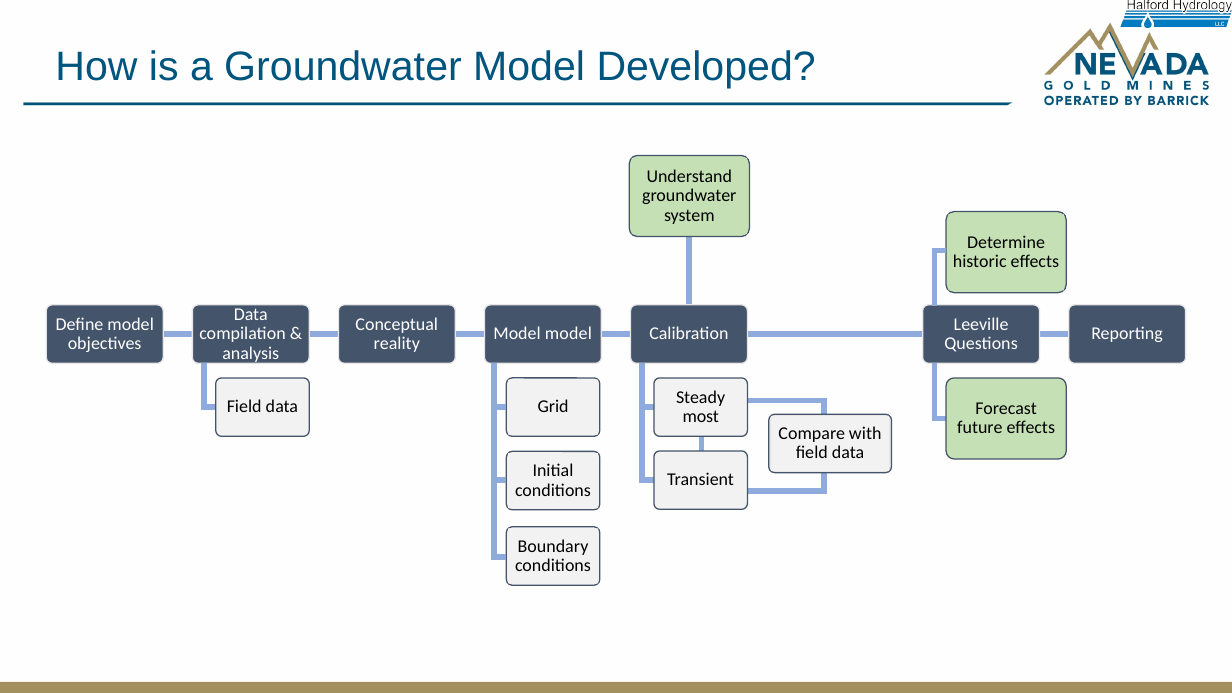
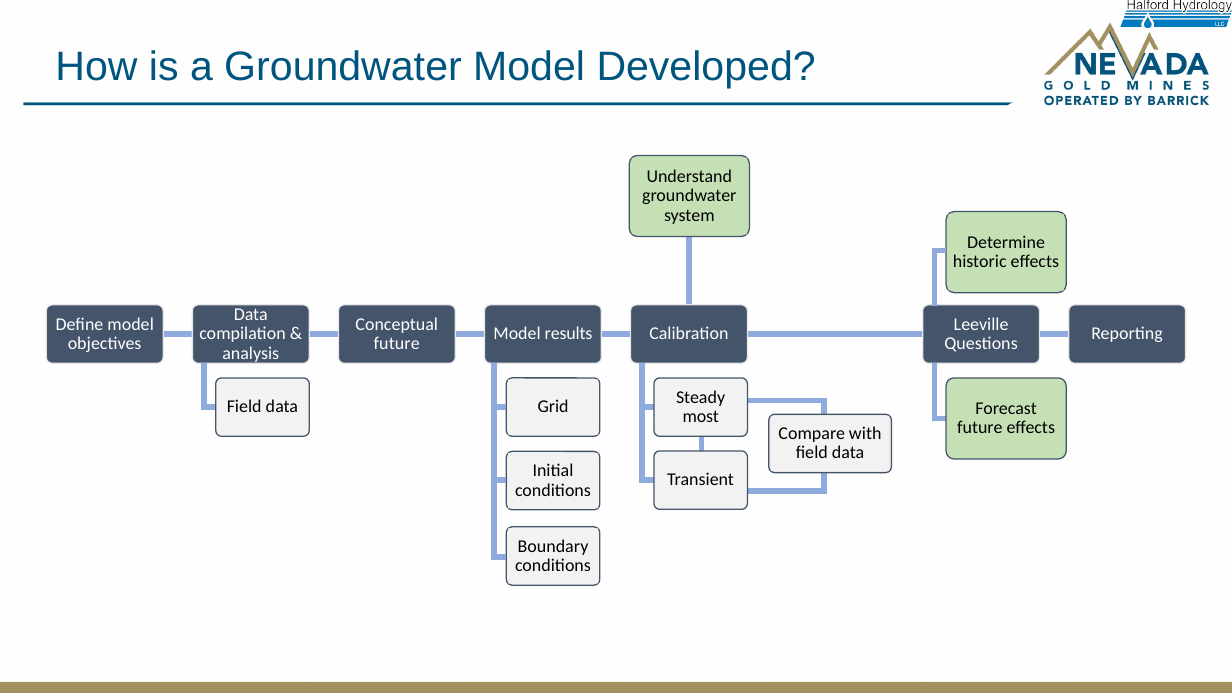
Model model: model -> results (569, 334)
reality: reality -> future (397, 344)
